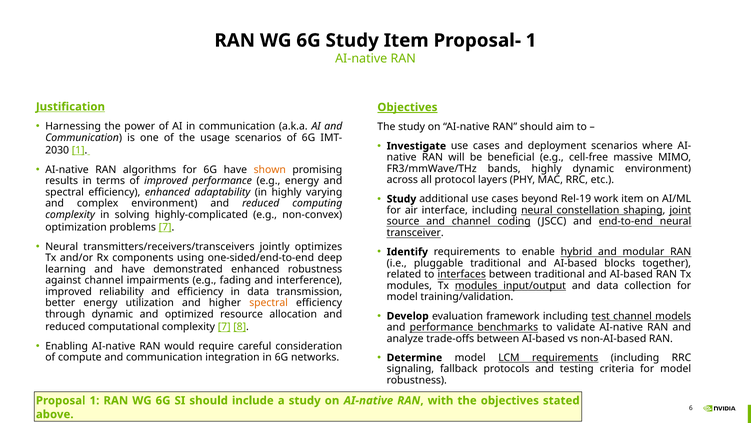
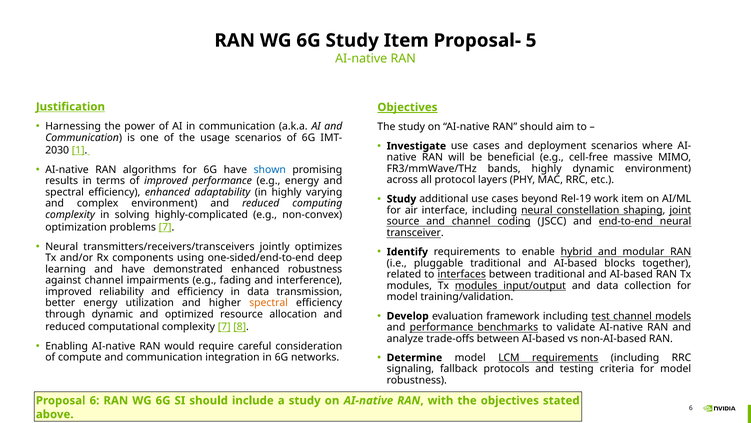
Proposal- 1: 1 -> 5 (531, 40)
shown colour: orange -> blue (270, 169)
Proposal 1: 1 -> 6 (94, 400)
